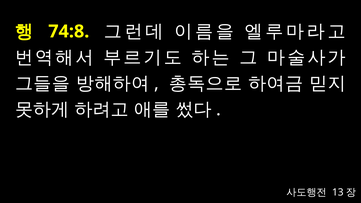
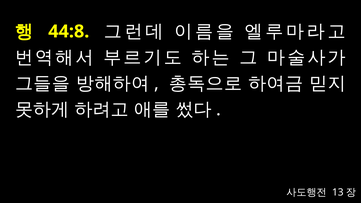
74:8: 74:8 -> 44:8 (69, 31)
